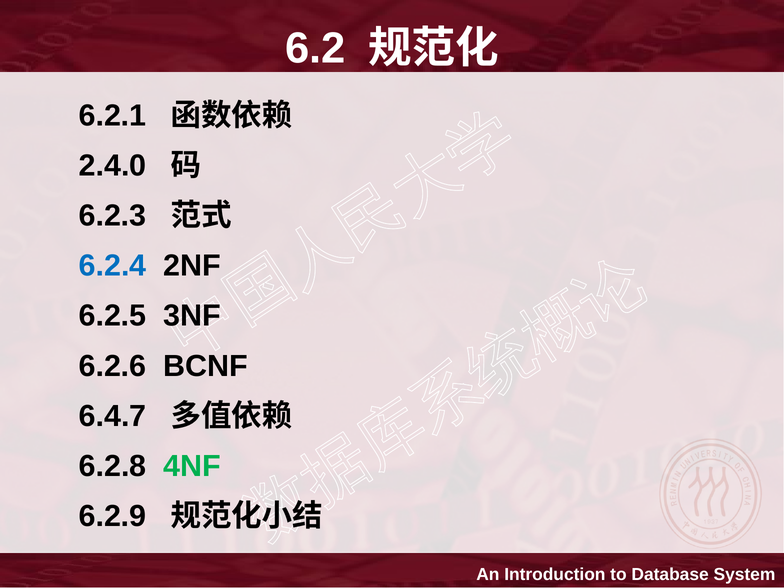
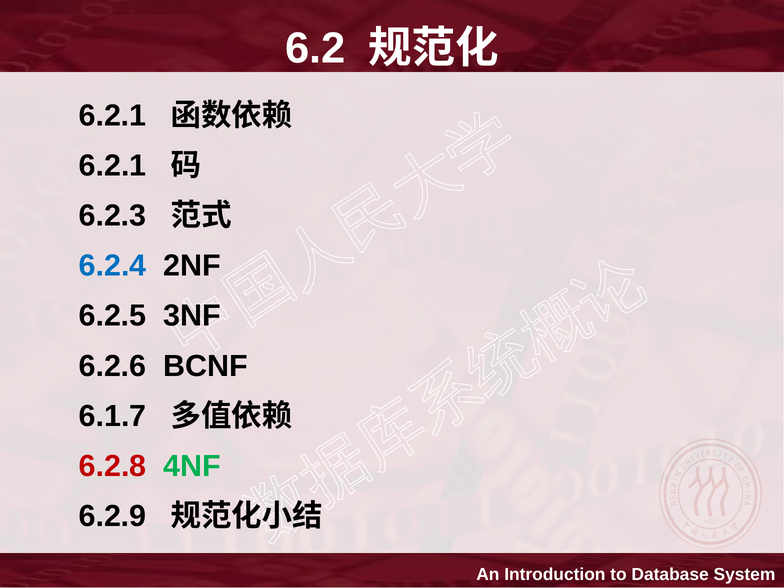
2.4.0: 2.4.0 -> 6.2.1 (113, 166)
6.4.7: 6.4.7 -> 6.1.7 (113, 416)
6.2.8 colour: black -> red (113, 466)
